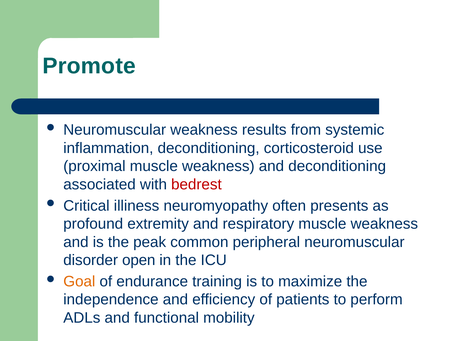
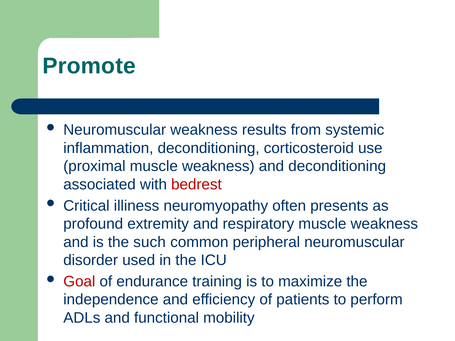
peak: peak -> such (150, 242)
open: open -> used (139, 260)
Goal colour: orange -> red (79, 282)
